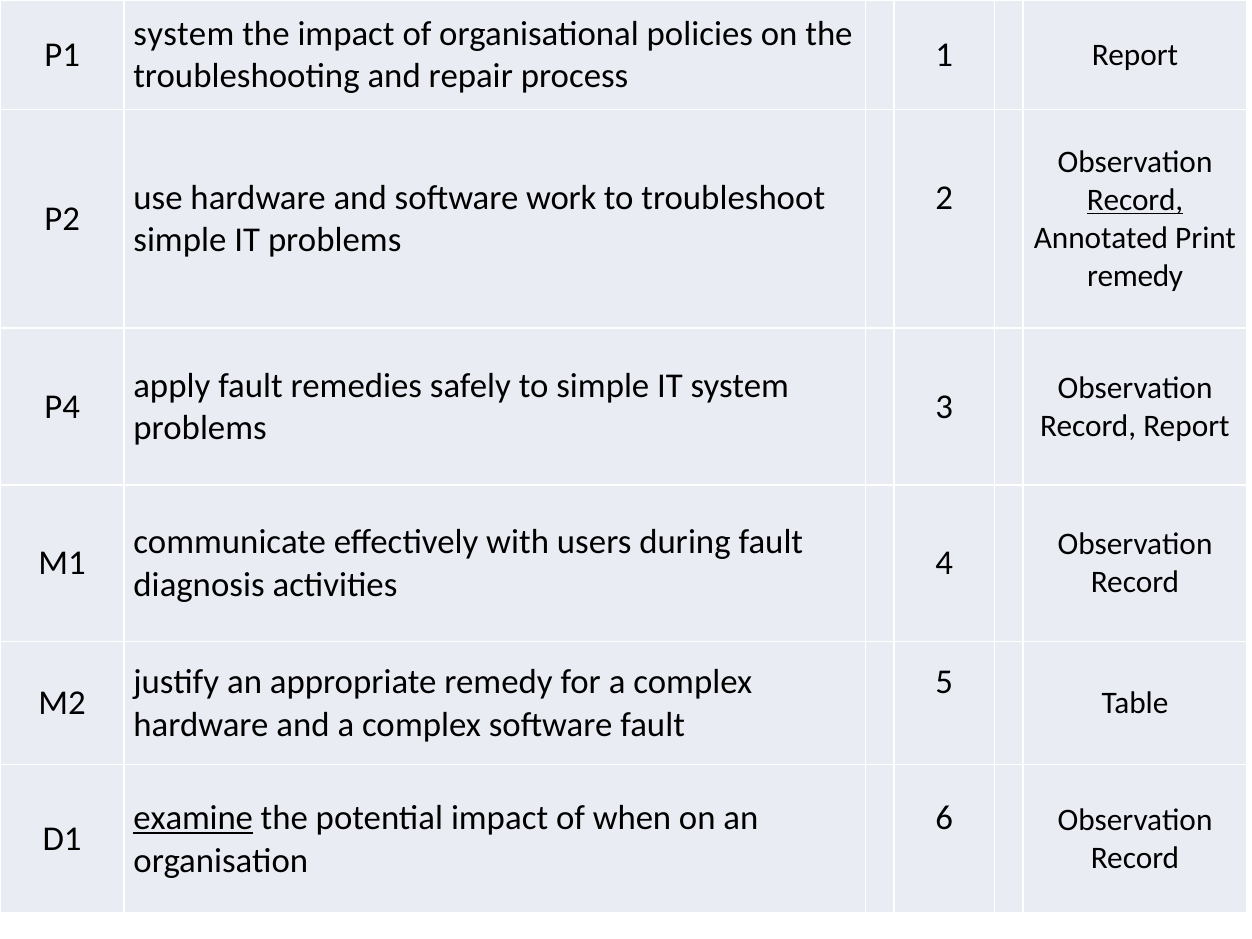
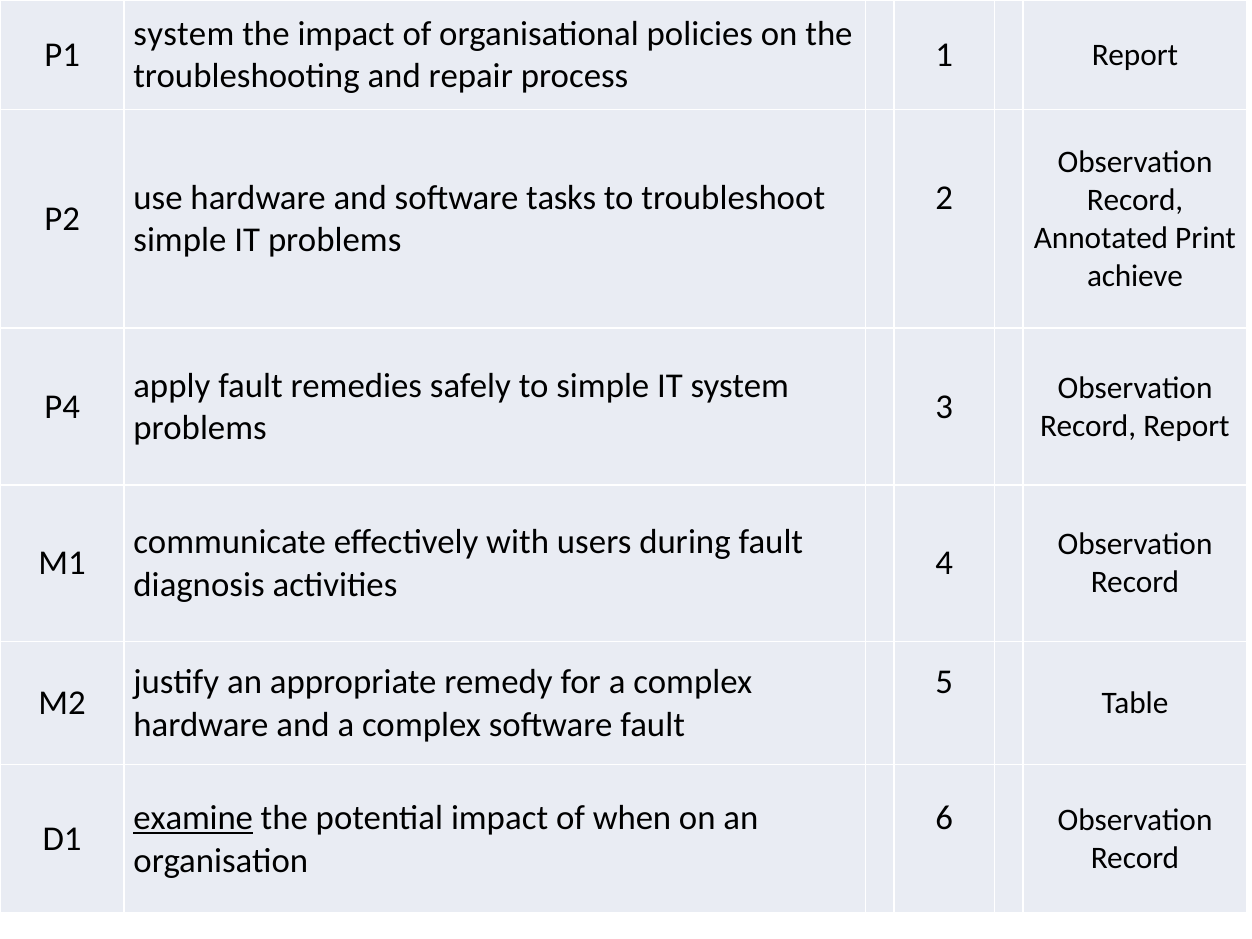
work: work -> tasks (561, 198)
Record underline: present -> none (1135, 200)
remedy: remedy -> achieve (1135, 276)
